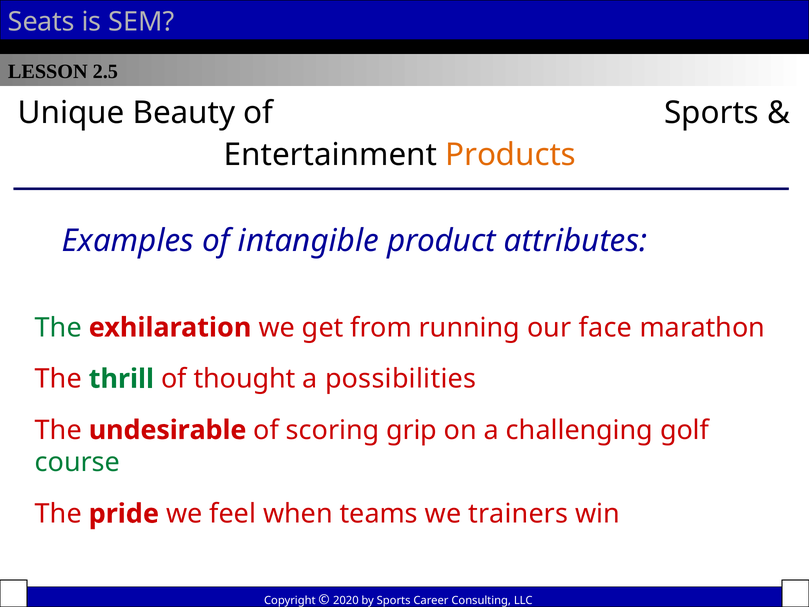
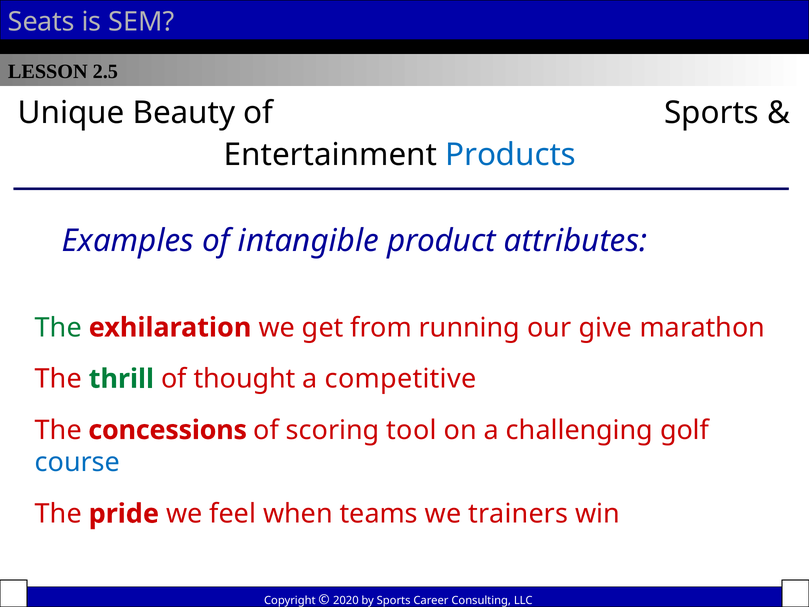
Products colour: orange -> blue (511, 155)
face: face -> give (605, 327)
possibilities: possibilities -> competitive (401, 379)
undesirable: undesirable -> concessions (168, 430)
grip: grip -> tool (412, 430)
course colour: green -> blue (78, 462)
